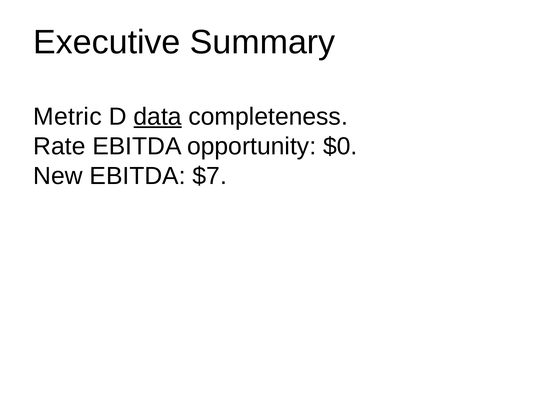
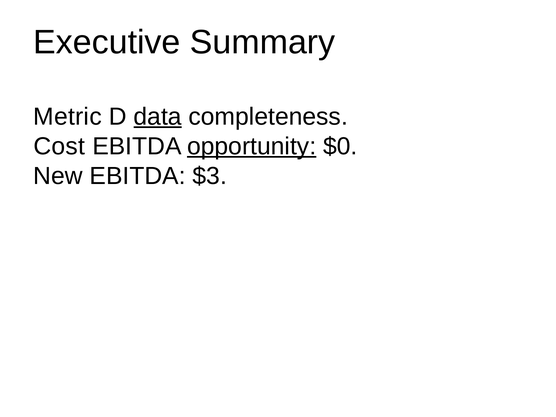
Rate: Rate -> Cost (59, 146)
opportunity underline: none -> present (252, 146)
$7: $7 -> $3 (210, 176)
